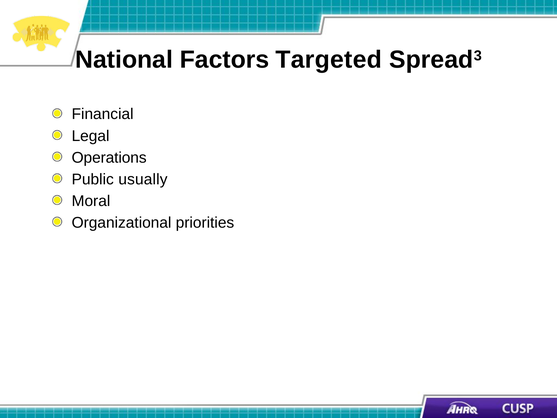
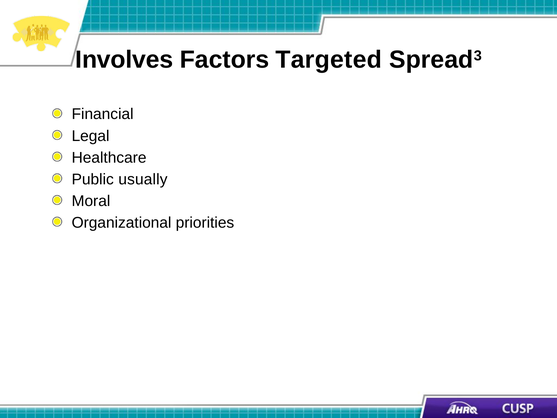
National: National -> Involves (124, 60)
Operations: Operations -> Healthcare (109, 157)
